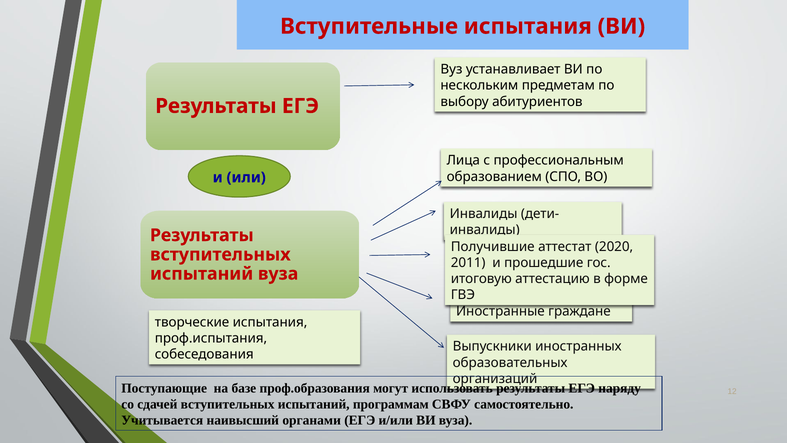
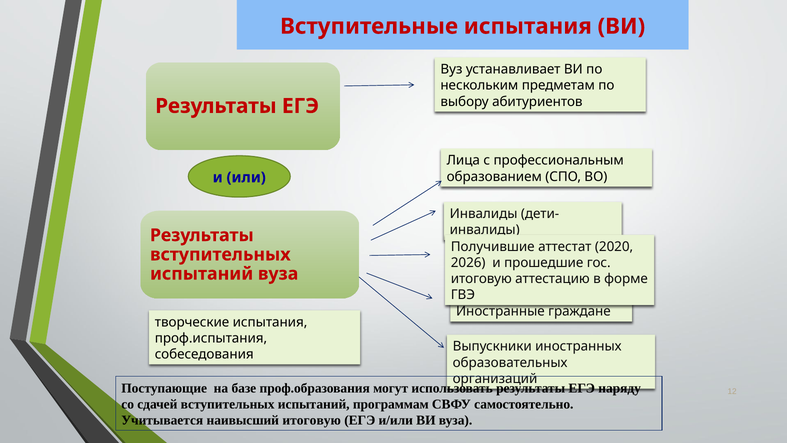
2011: 2011 -> 2026 (468, 263)
наивысший органами: органами -> итоговую (312, 420)
